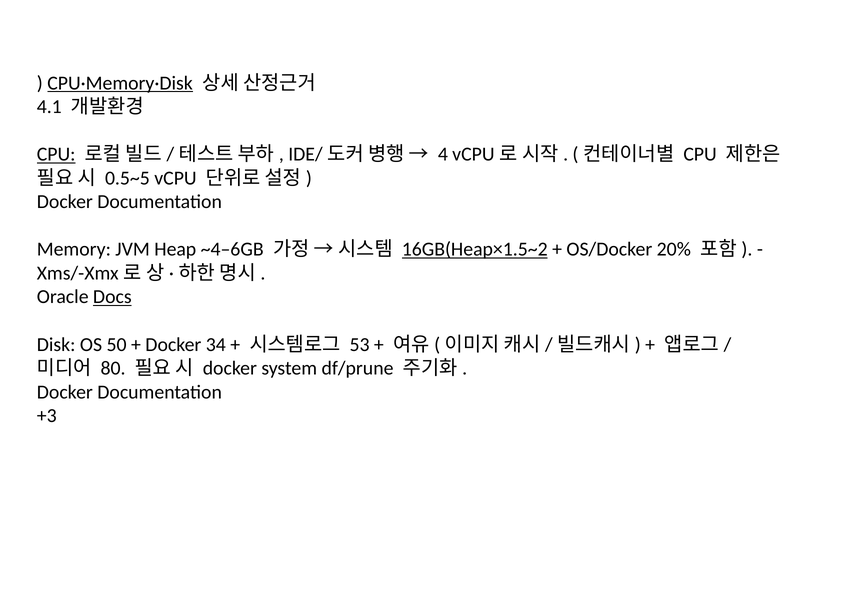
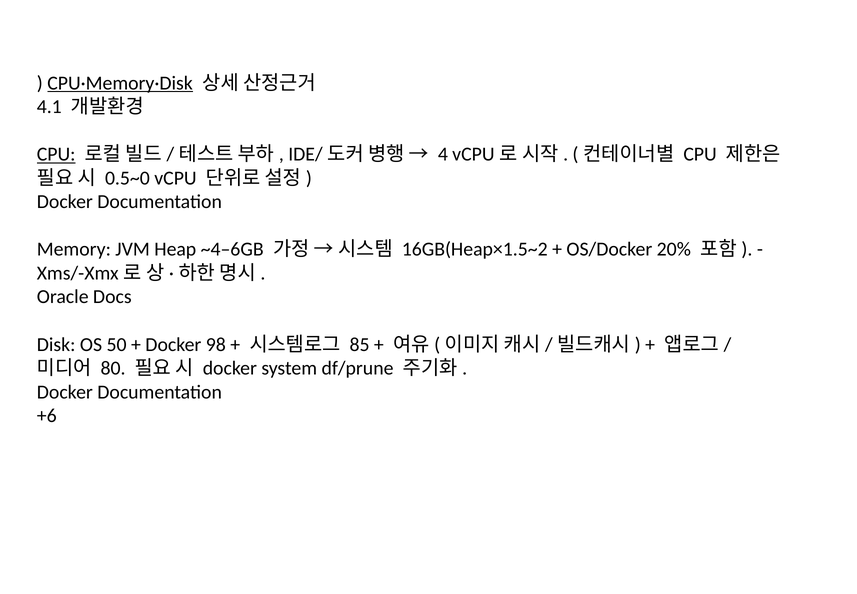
0.5~5: 0.5~5 -> 0.5~0 (127, 178)
16GB(Heap×1.5~2 underline: present -> none (475, 249)
Docs underline: present -> none (112, 297)
34: 34 -> 98 (216, 344)
53: 53 -> 85 (360, 344)
+3: +3 -> +6 (47, 415)
